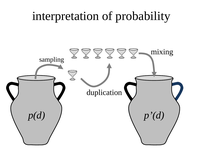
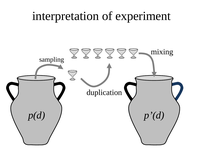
probability: probability -> experiment (143, 16)
